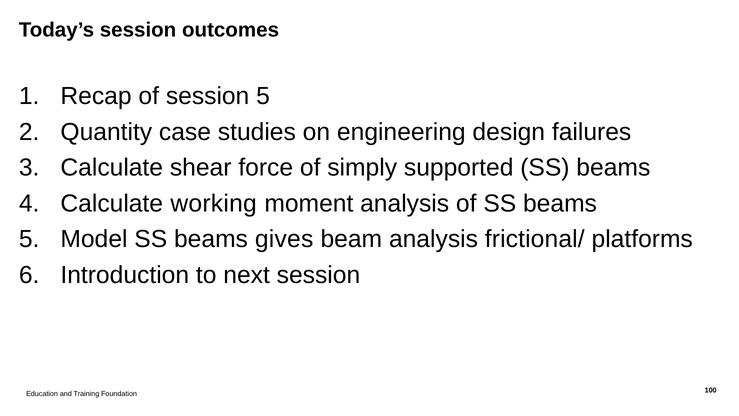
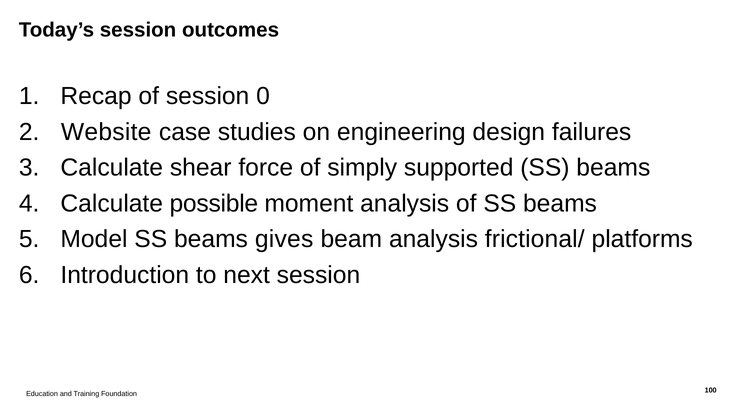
session 5: 5 -> 0 (263, 96)
Quantity: Quantity -> Website (106, 132)
working: working -> possible (214, 203)
